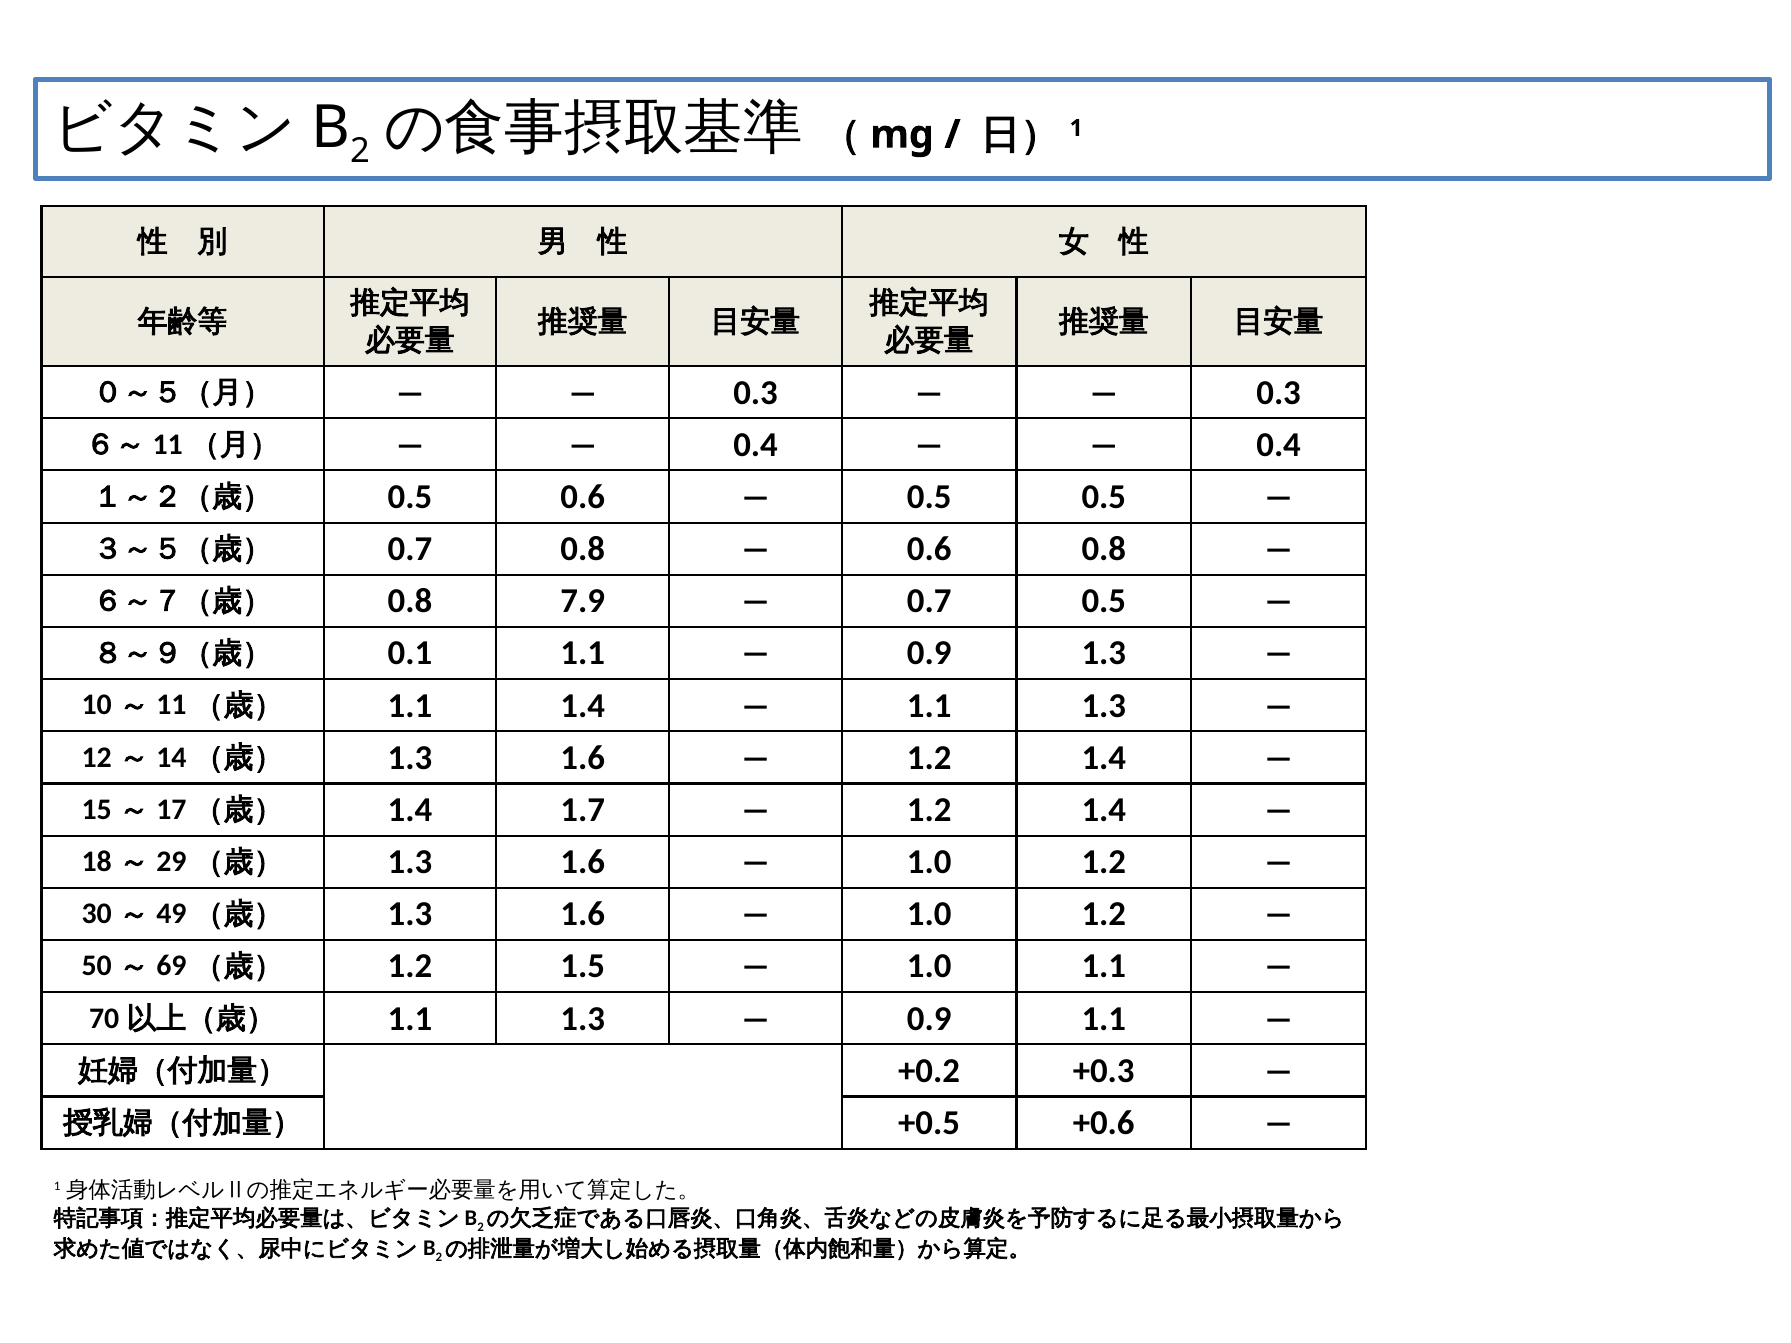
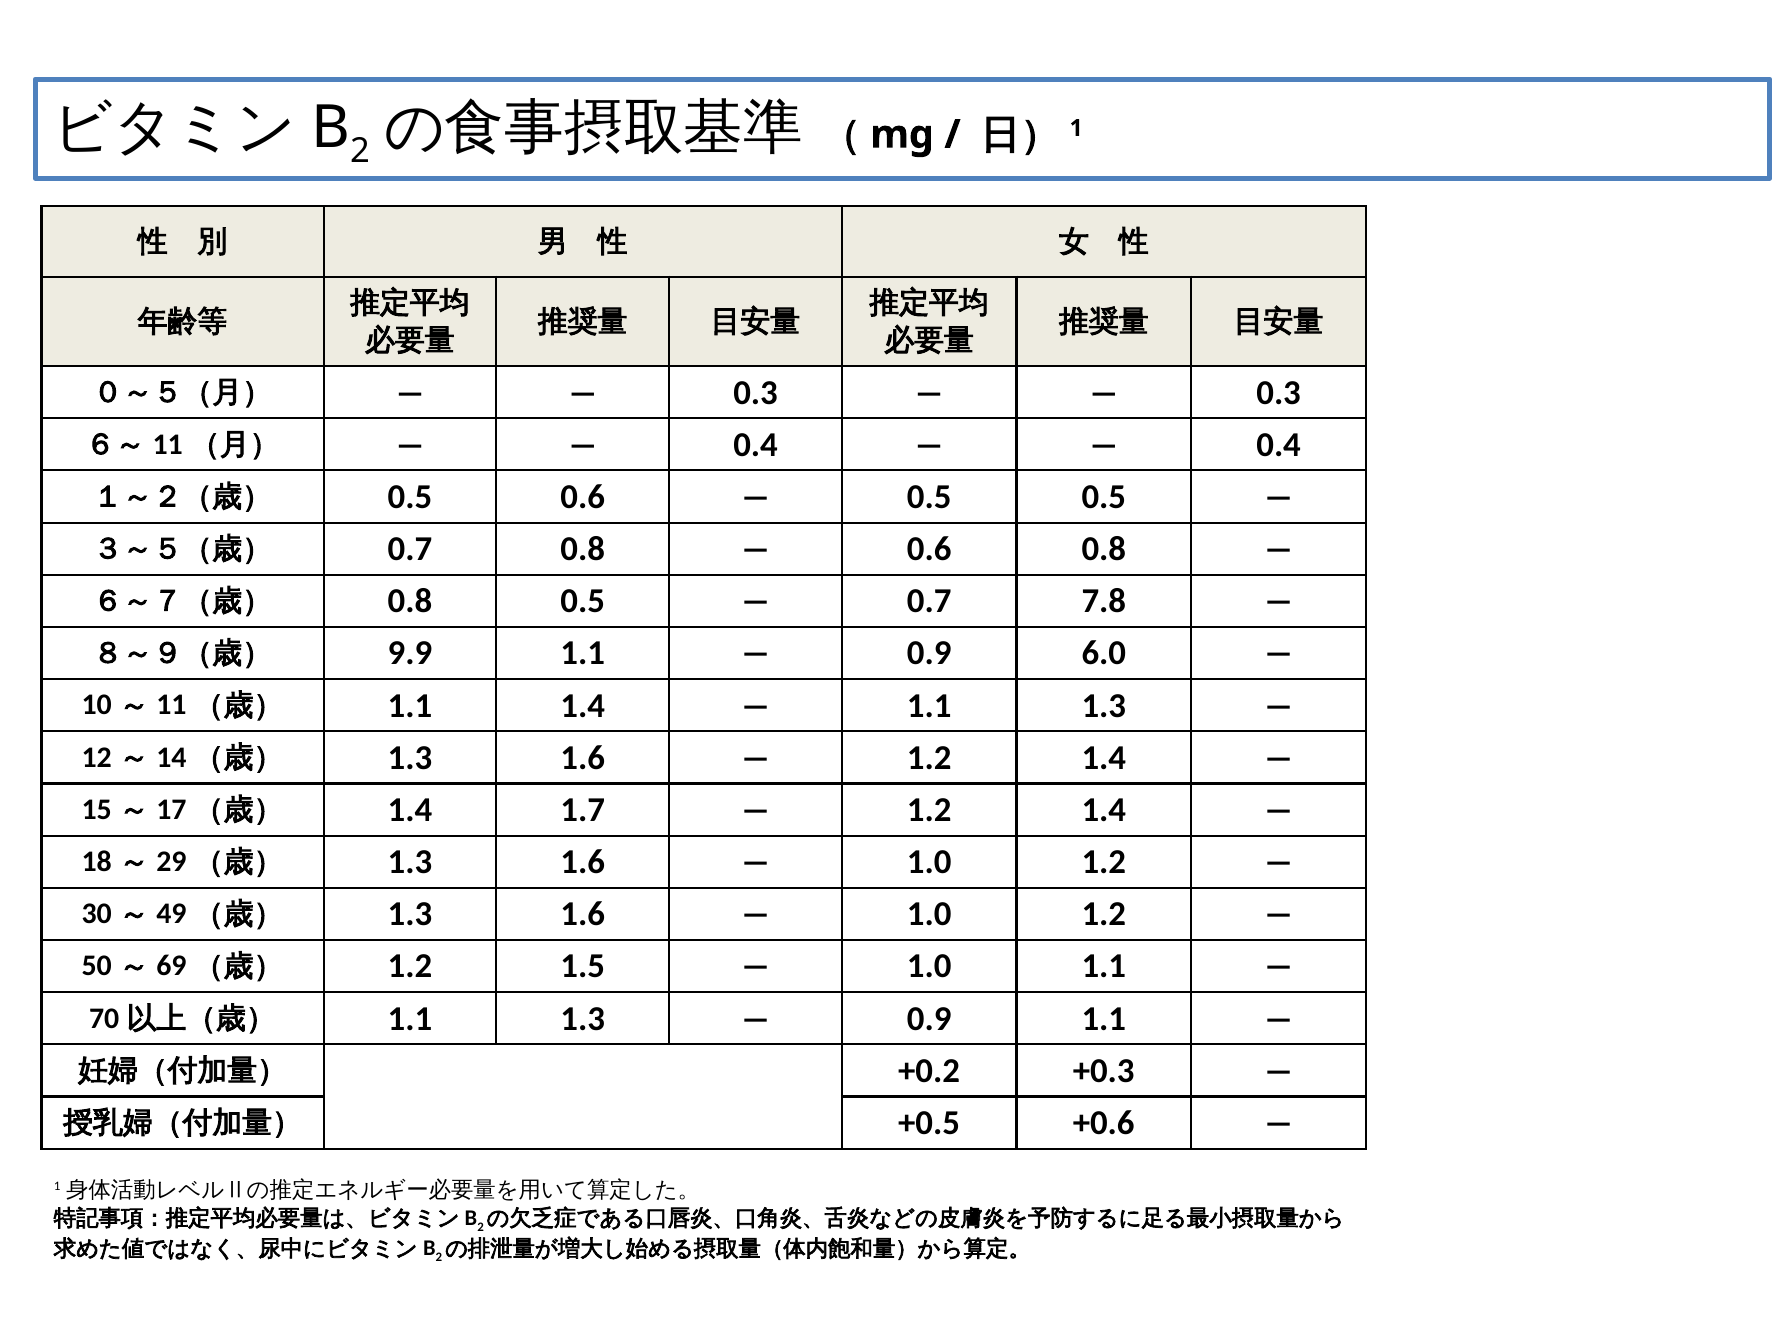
0.8 7.9: 7.9 -> 0.5 (583, 601)
0.7 0.5: 0.5 -> 7.8 (1104, 601)
0.1: 0.1 -> 9.9 (410, 654)
0.9 1.3: 1.3 -> 6.0 (1104, 654)
